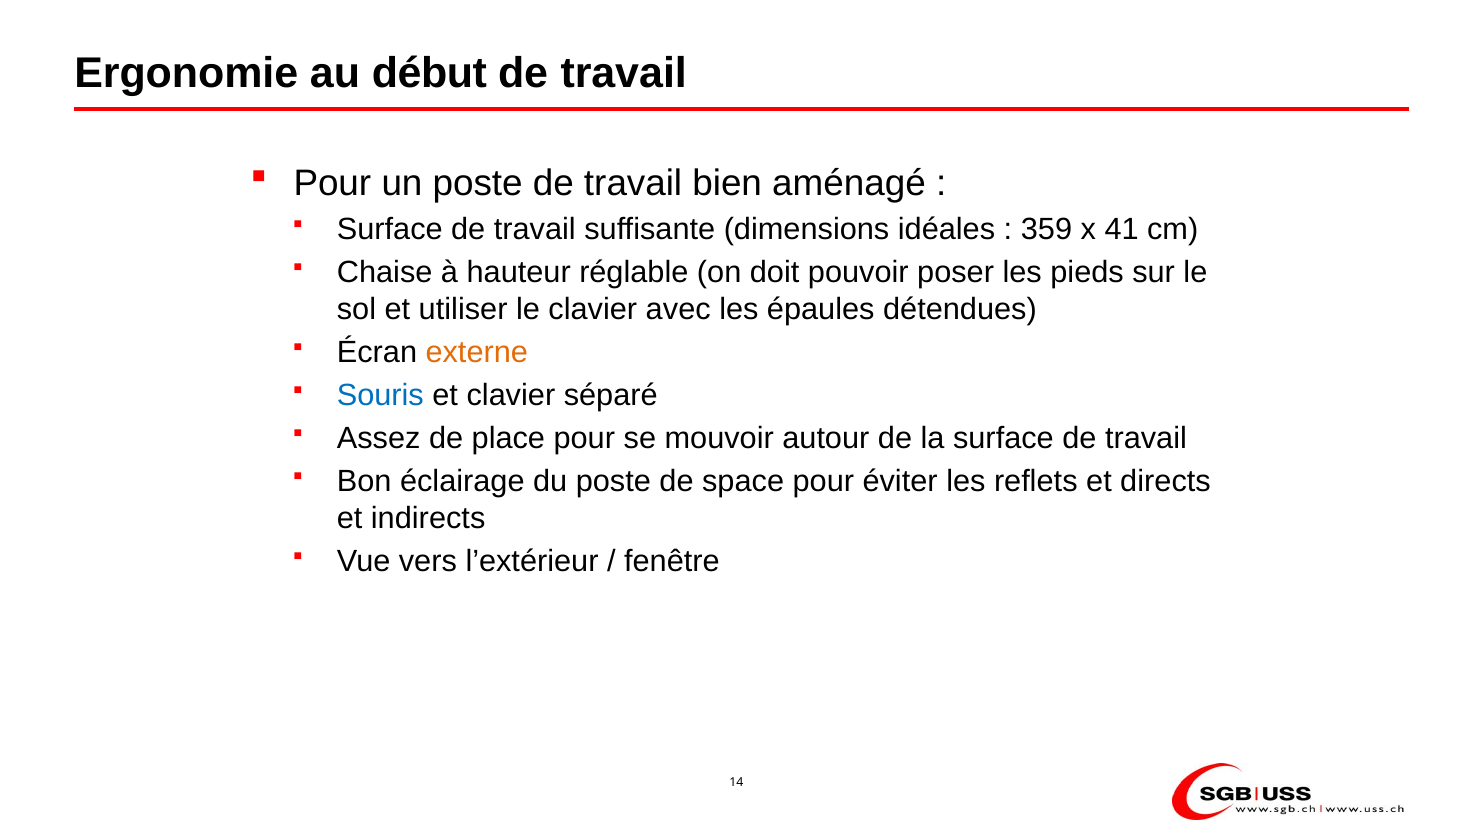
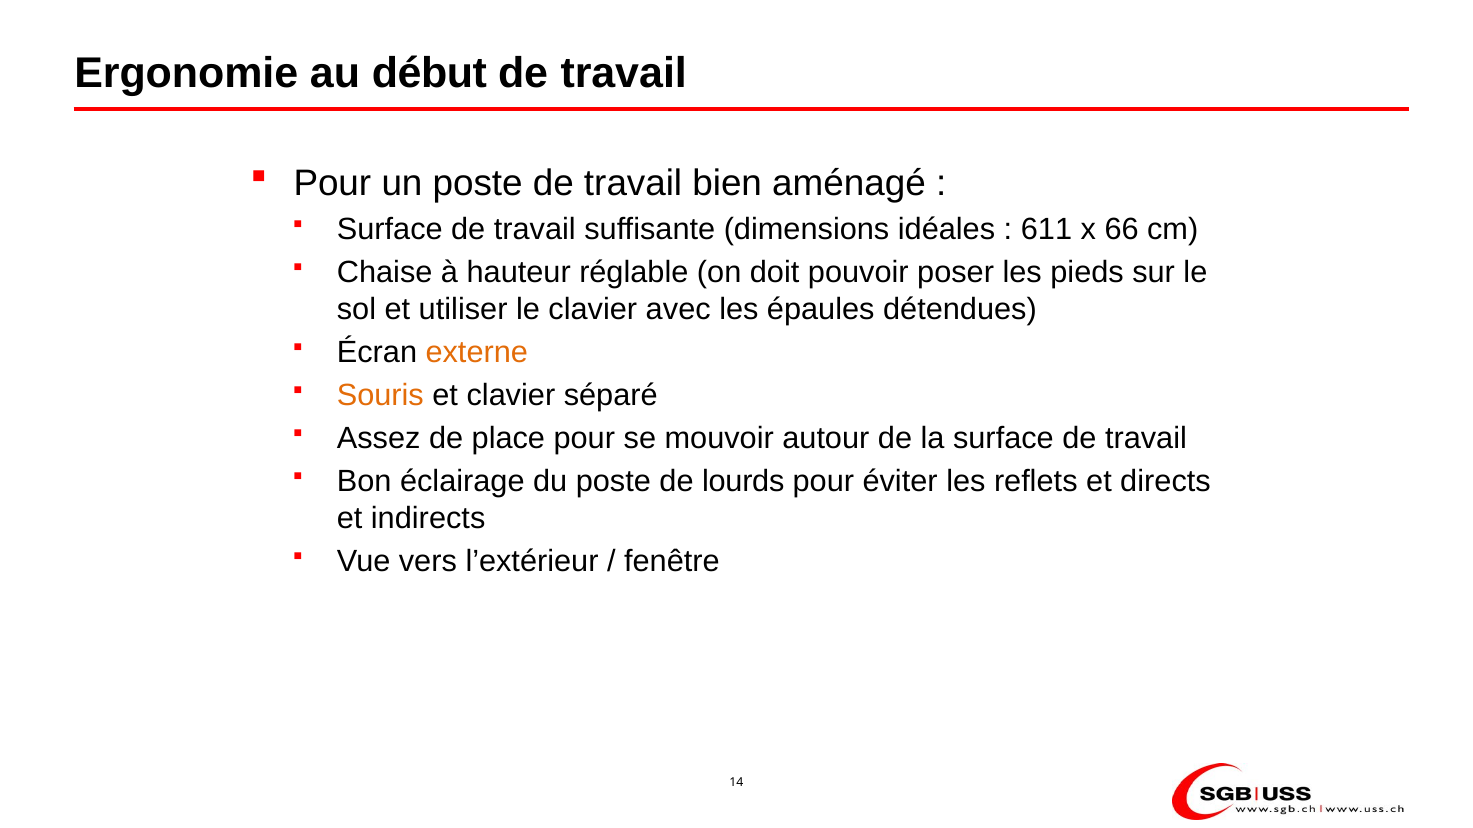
359: 359 -> 611 (1046, 230)
41: 41 -> 66 (1122, 230)
Souris colour: blue -> orange (380, 396)
space: space -> lourds (743, 482)
